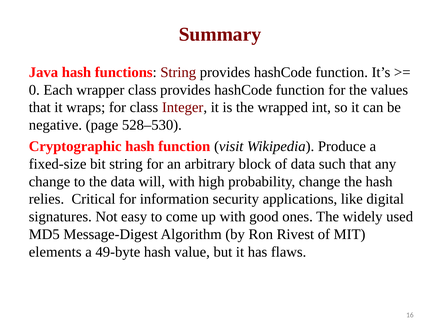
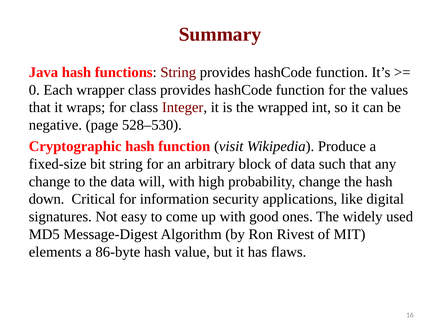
relies: relies -> down (47, 199)
49-byte: 49-byte -> 86-byte (118, 252)
